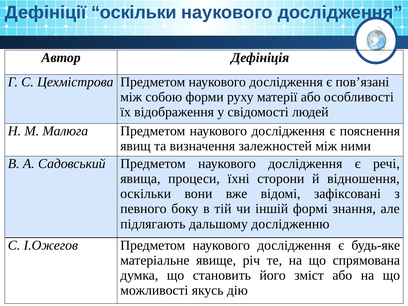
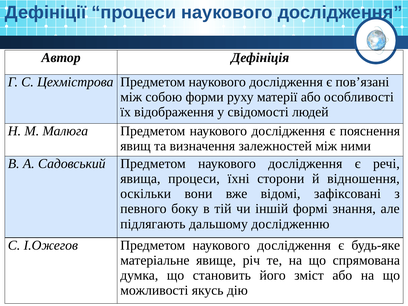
Дефініції оскільки: оскільки -> процеси (134, 13)
